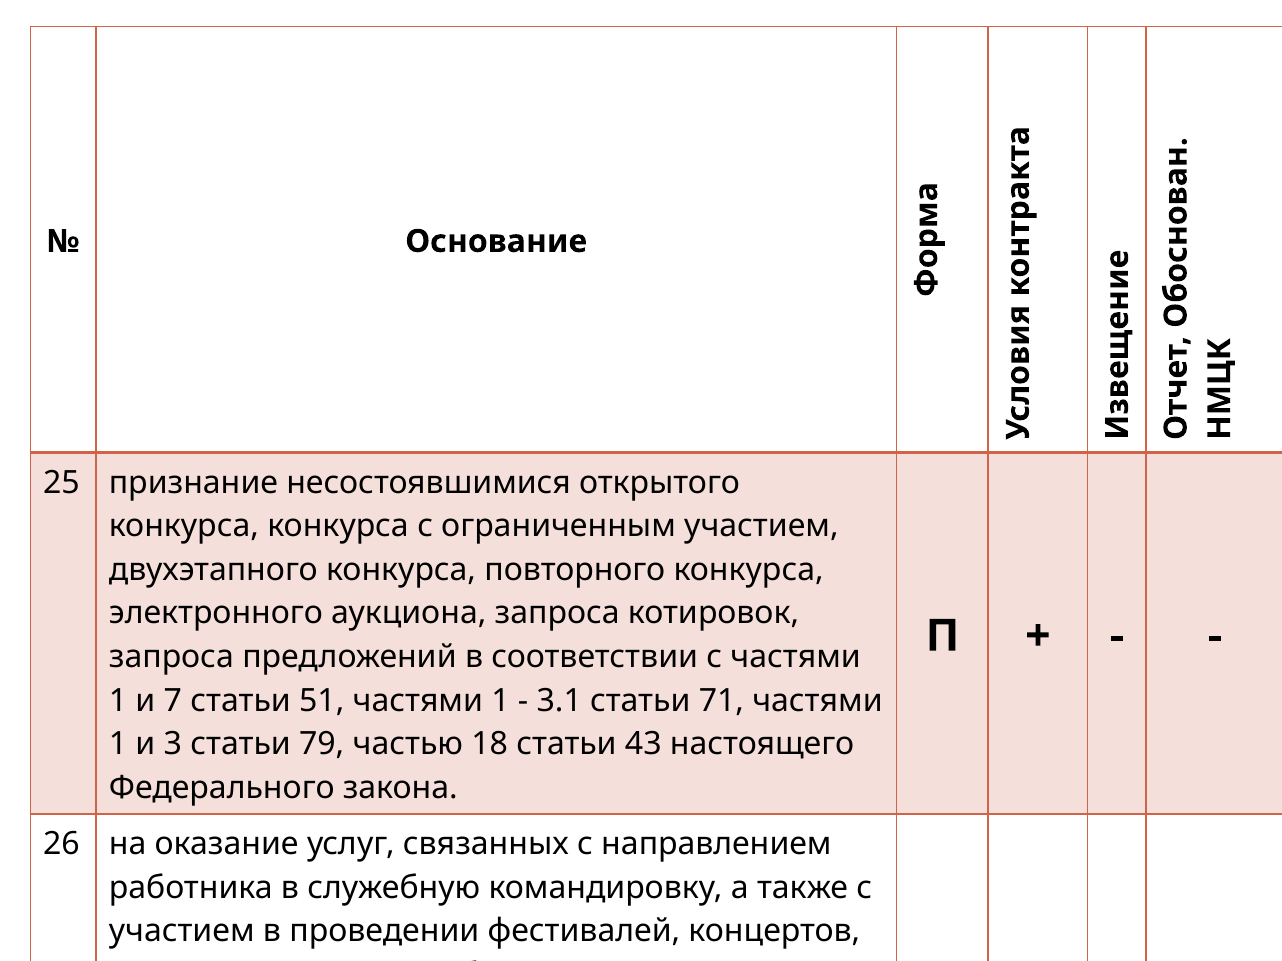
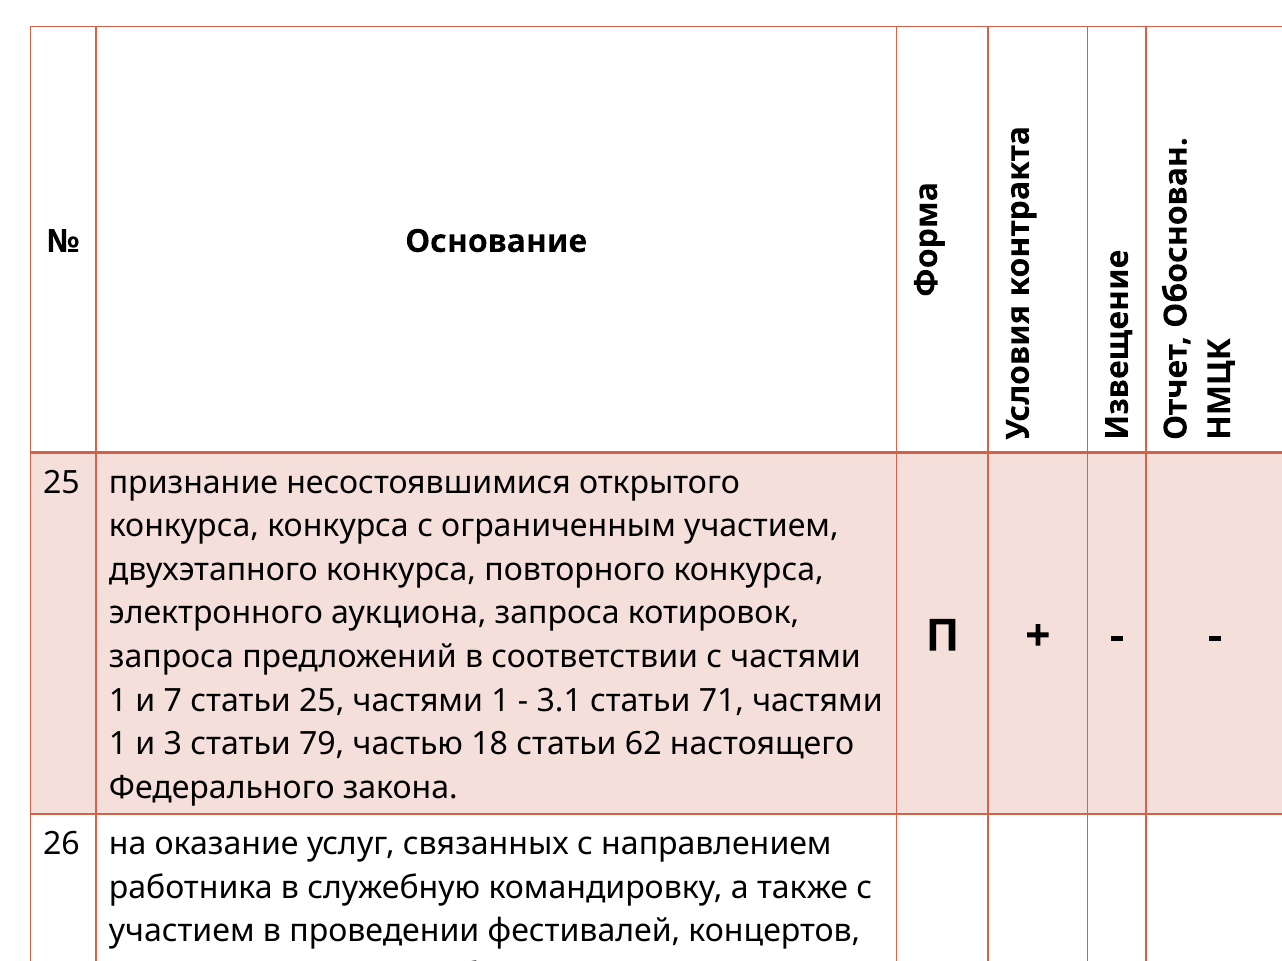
статьи 51: 51 -> 25 (322, 701)
43: 43 -> 62 (643, 744)
